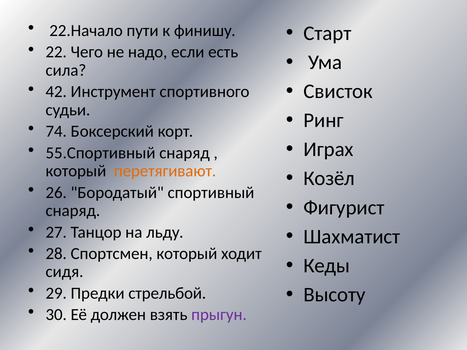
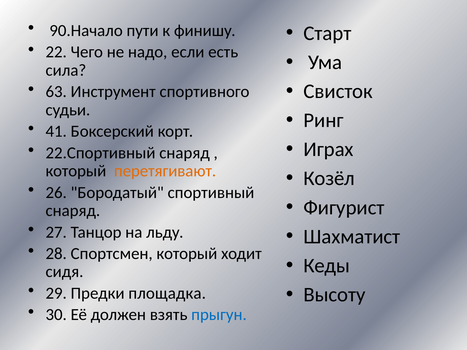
22.Начало: 22.Начало -> 90.Начало (86, 31)
42: 42 -> 63 (56, 92)
74: 74 -> 41 (56, 131)
55.Спортивный: 55.Спортивный -> 22.Спортивный (100, 153)
стрельбой: стрельбой -> площадка (167, 293)
прыгун colour: purple -> blue (219, 315)
